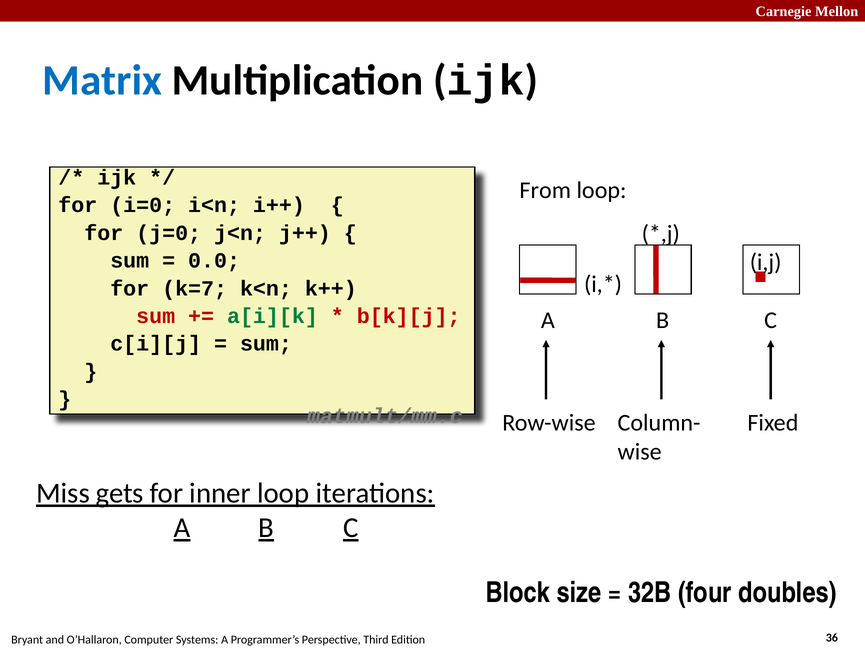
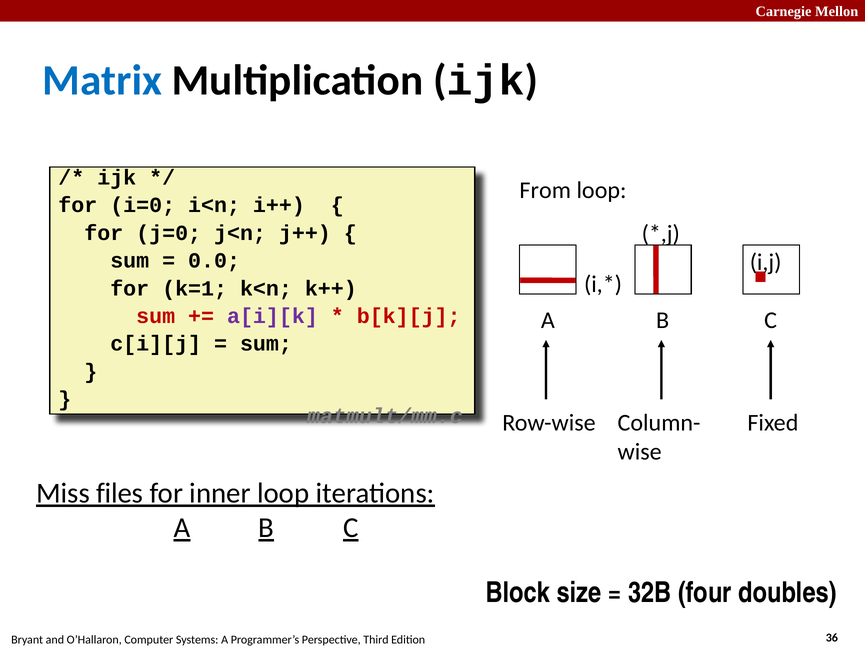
k=7: k=7 -> k=1 (195, 288)
a[i][k colour: green -> purple (272, 316)
gets: gets -> files (120, 493)
